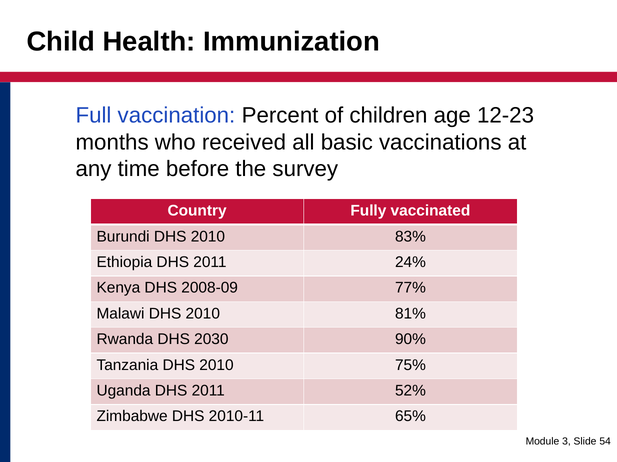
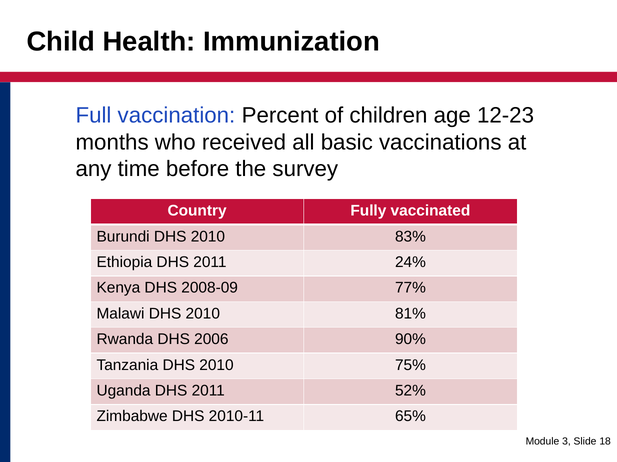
2030: 2030 -> 2006 (211, 340)
54: 54 -> 18 (605, 442)
